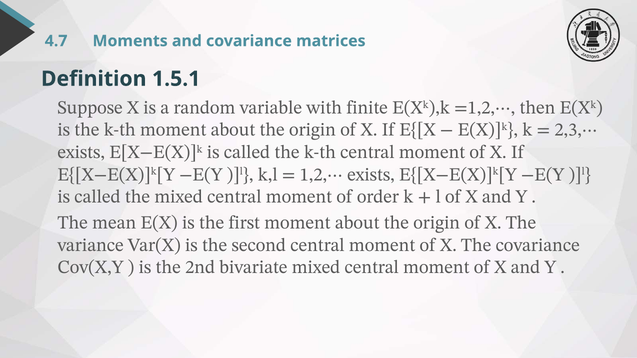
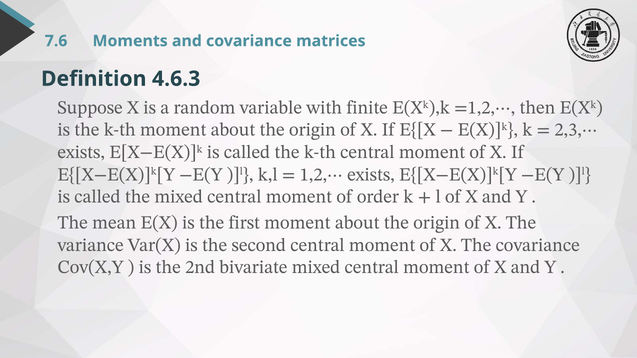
4.7: 4.7 -> 7.6 (56, 41)
1.5.1: 1.5.1 -> 4.6.3 (176, 79)
